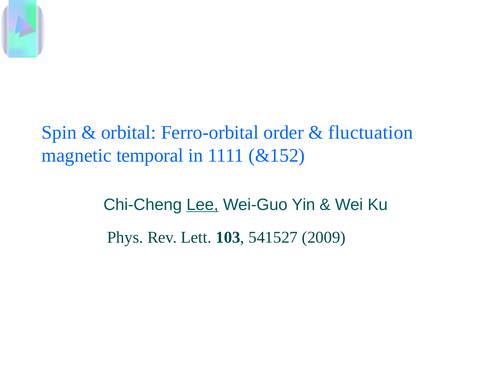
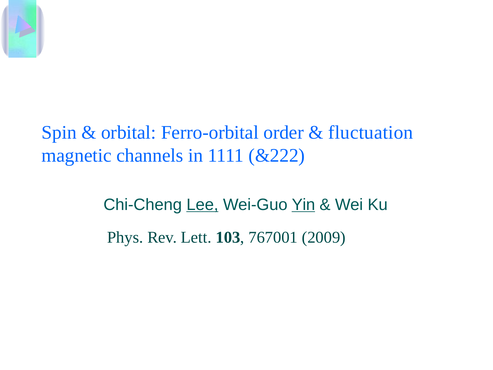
temporal: temporal -> channels (150, 155)
&152: &152 -> &222 (277, 155)
Yin underline: none -> present (303, 204)
541527: 541527 -> 767001 (273, 237)
